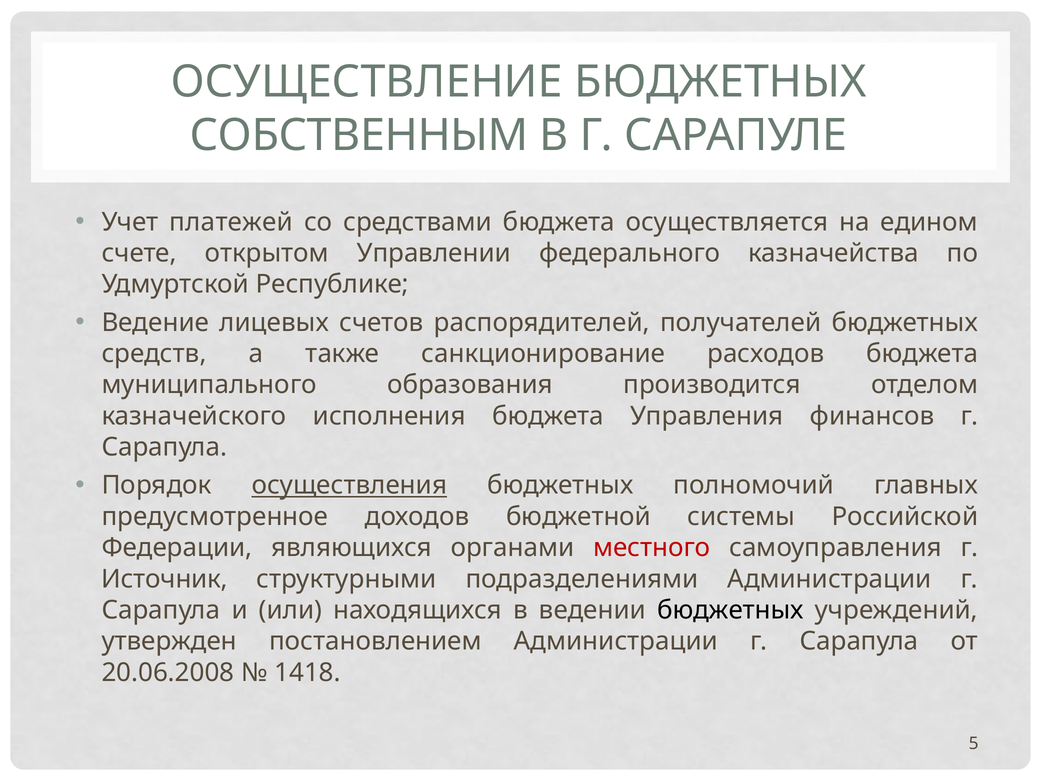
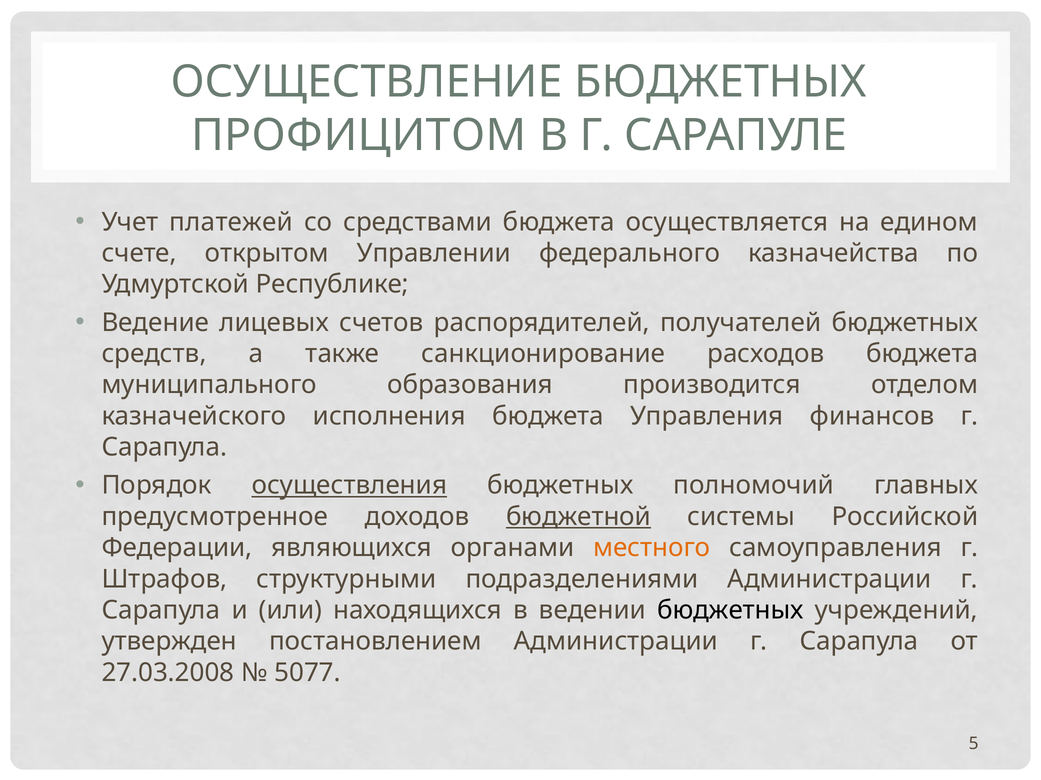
СОБСТВЕННЫМ: СОБСТВЕННЫМ -> ПРОФИЦИТОМ (359, 136)
бюджетной underline: none -> present (579, 517)
местного colour: red -> orange (652, 548)
Источник: Источник -> Штрафов (164, 580)
20.06.2008: 20.06.2008 -> 27.03.2008 (168, 673)
1418: 1418 -> 5077 (308, 673)
